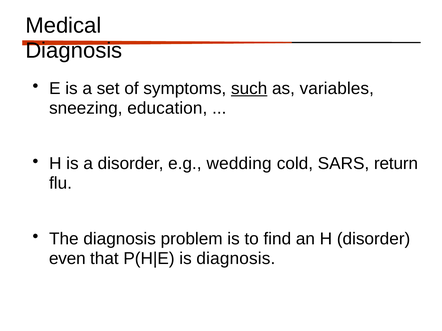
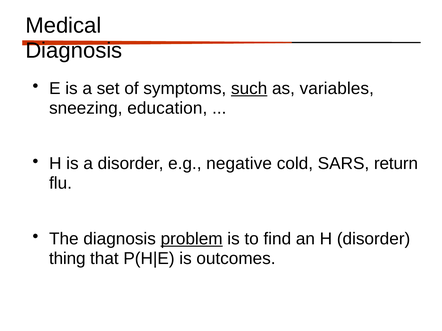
wedding: wedding -> negative (239, 164)
problem underline: none -> present (192, 239)
even: even -> thing (67, 259)
is diagnosis: diagnosis -> outcomes (236, 259)
